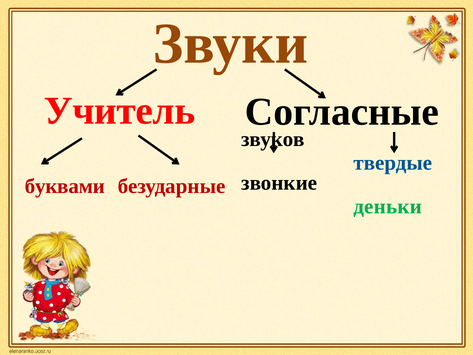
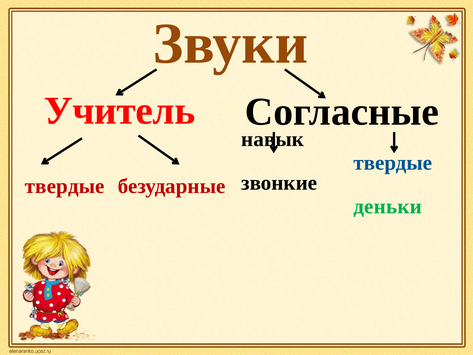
звуков: звуков -> навык (273, 139)
буквами: буквами -> твердые (65, 186)
